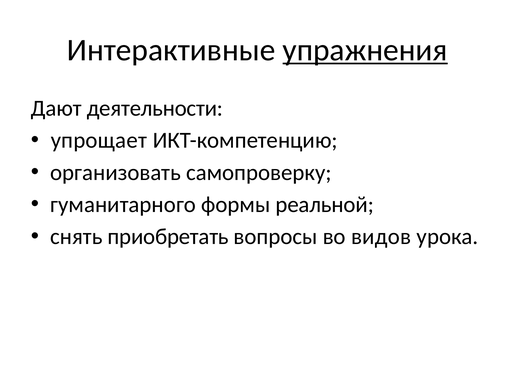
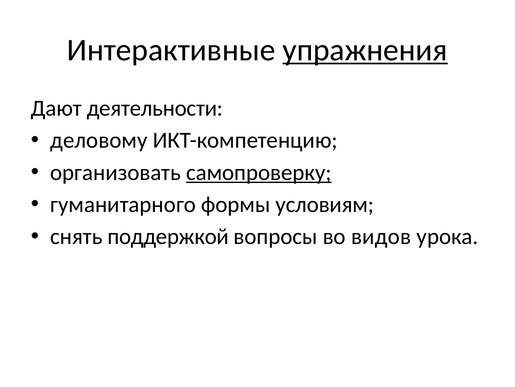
упрощает: упрощает -> деловому (99, 140)
самопроверку underline: none -> present (259, 172)
реальной: реальной -> условиям (325, 204)
приобретать: приобретать -> поддержкой (168, 236)
